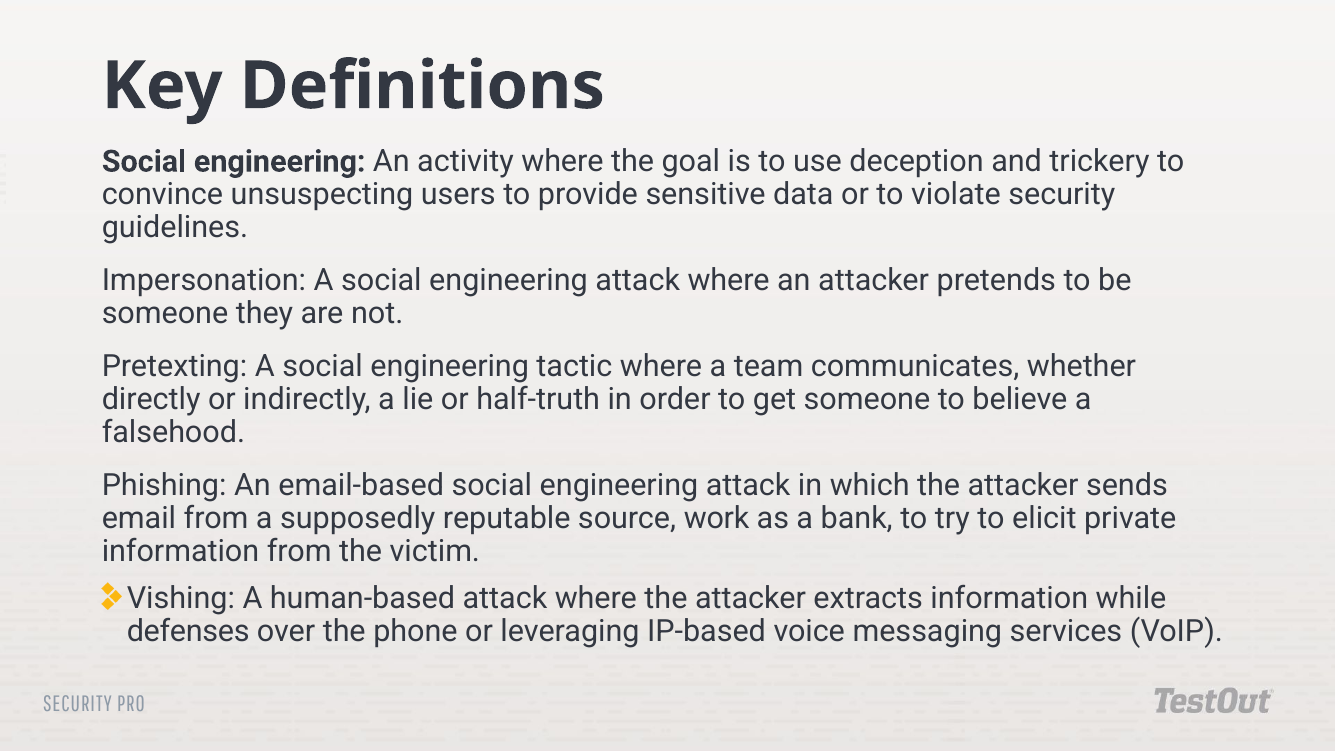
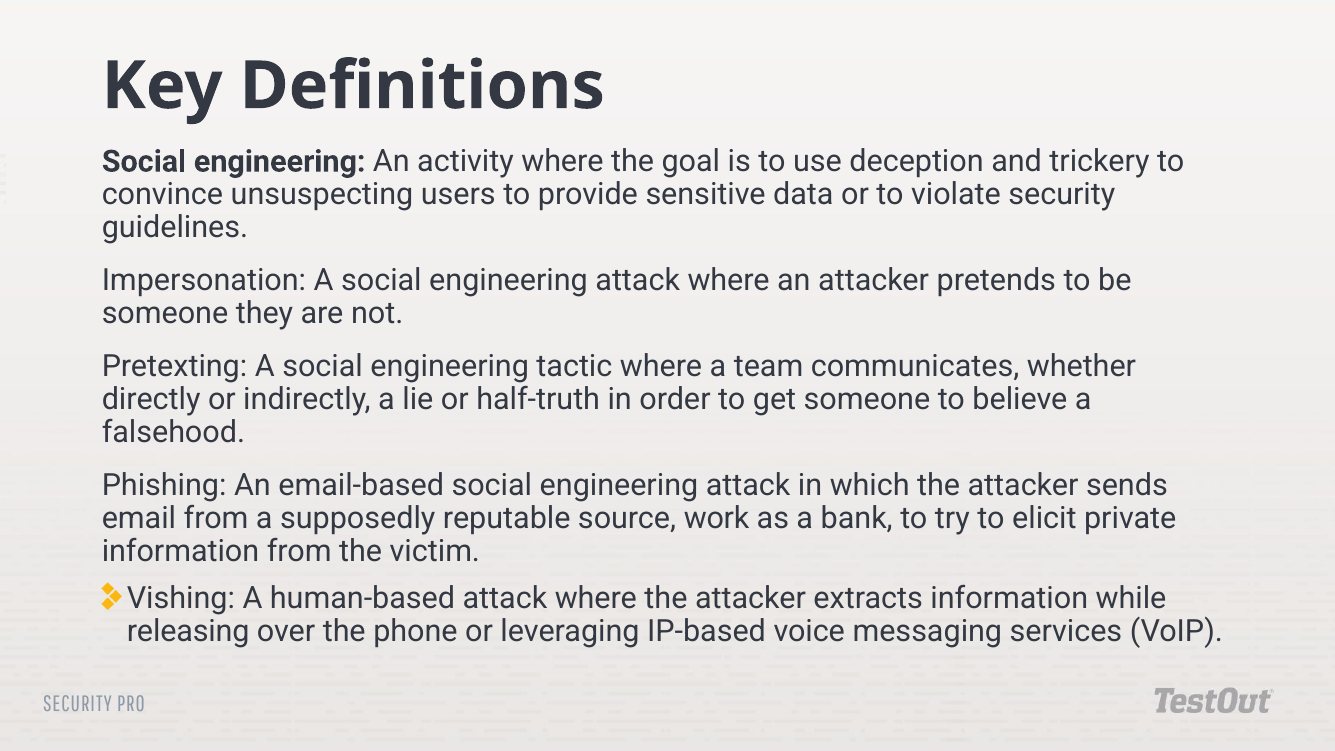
defenses: defenses -> releasing (188, 631)
